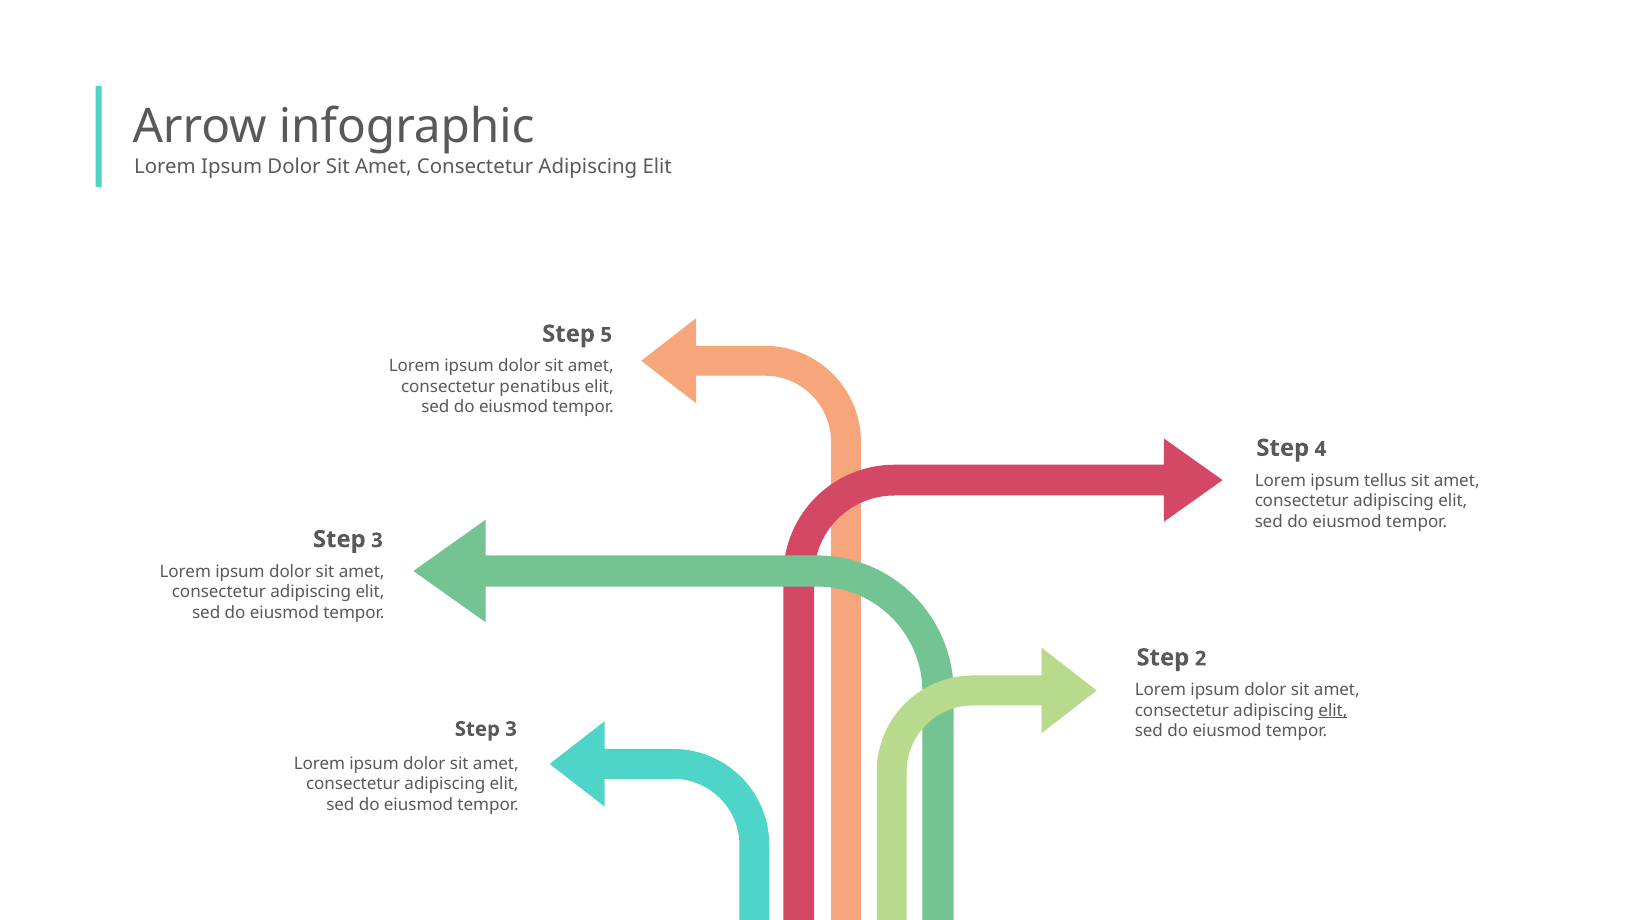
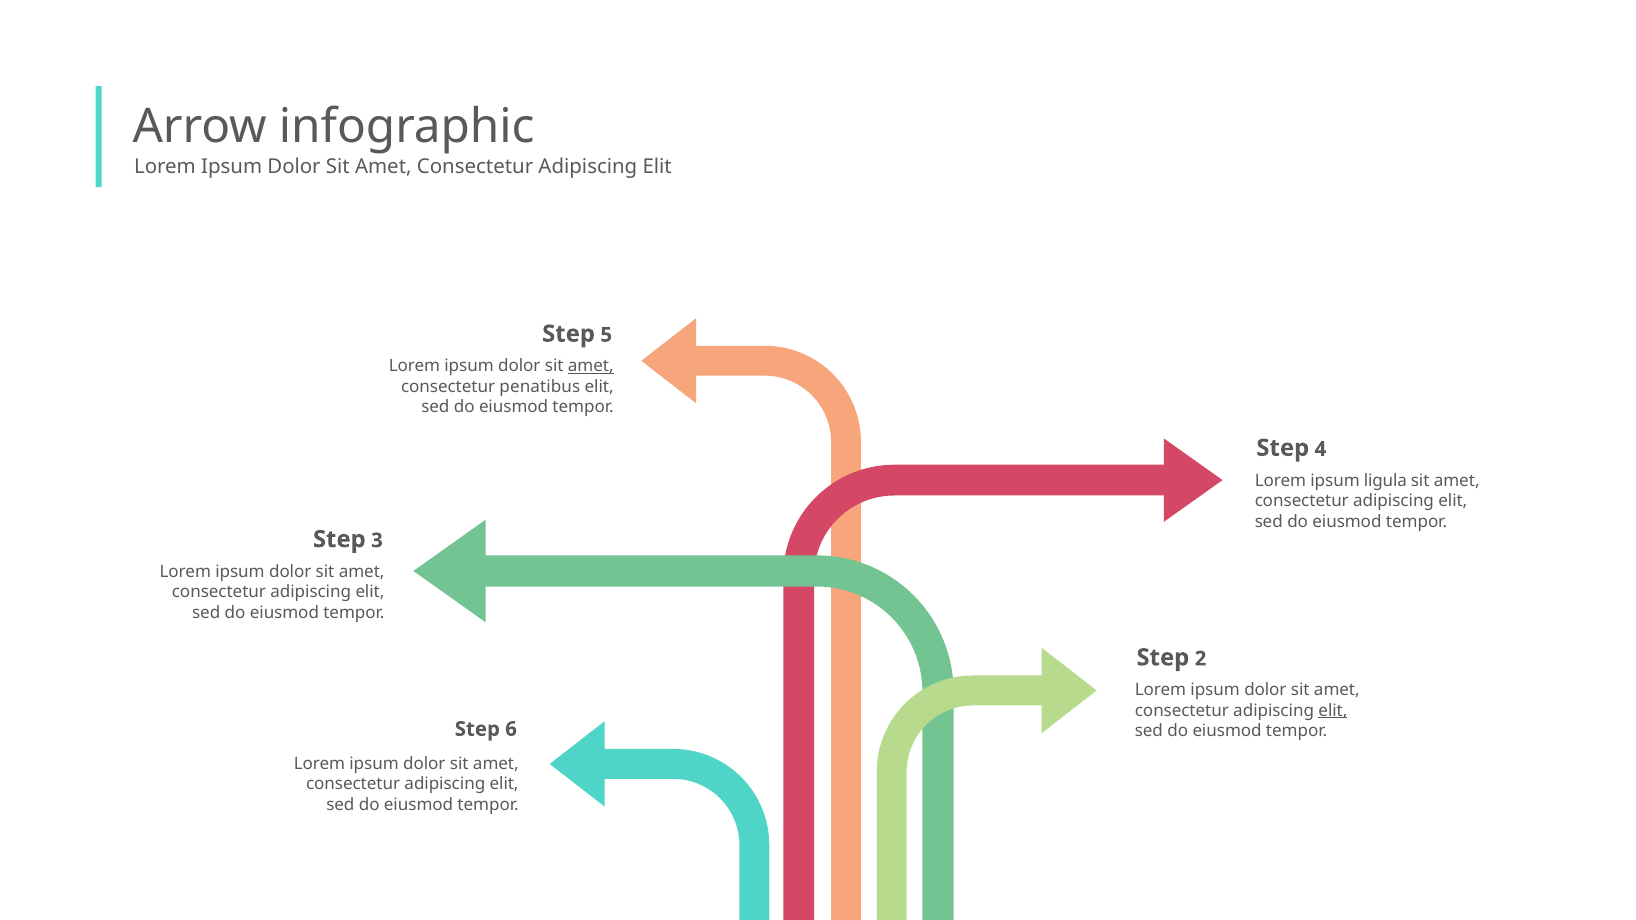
amet underline: none -> present (591, 366)
tellus: tellus -> ligula (1385, 481)
3: 3 -> 6 (511, 729)
